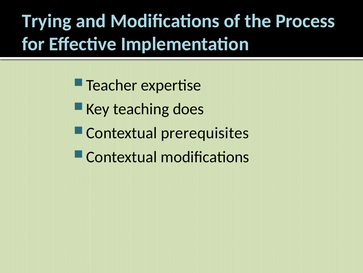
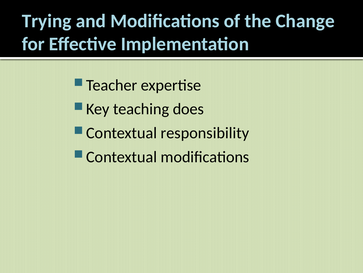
Process: Process -> Change (305, 21)
prerequisites: prerequisites -> responsibility (205, 133)
